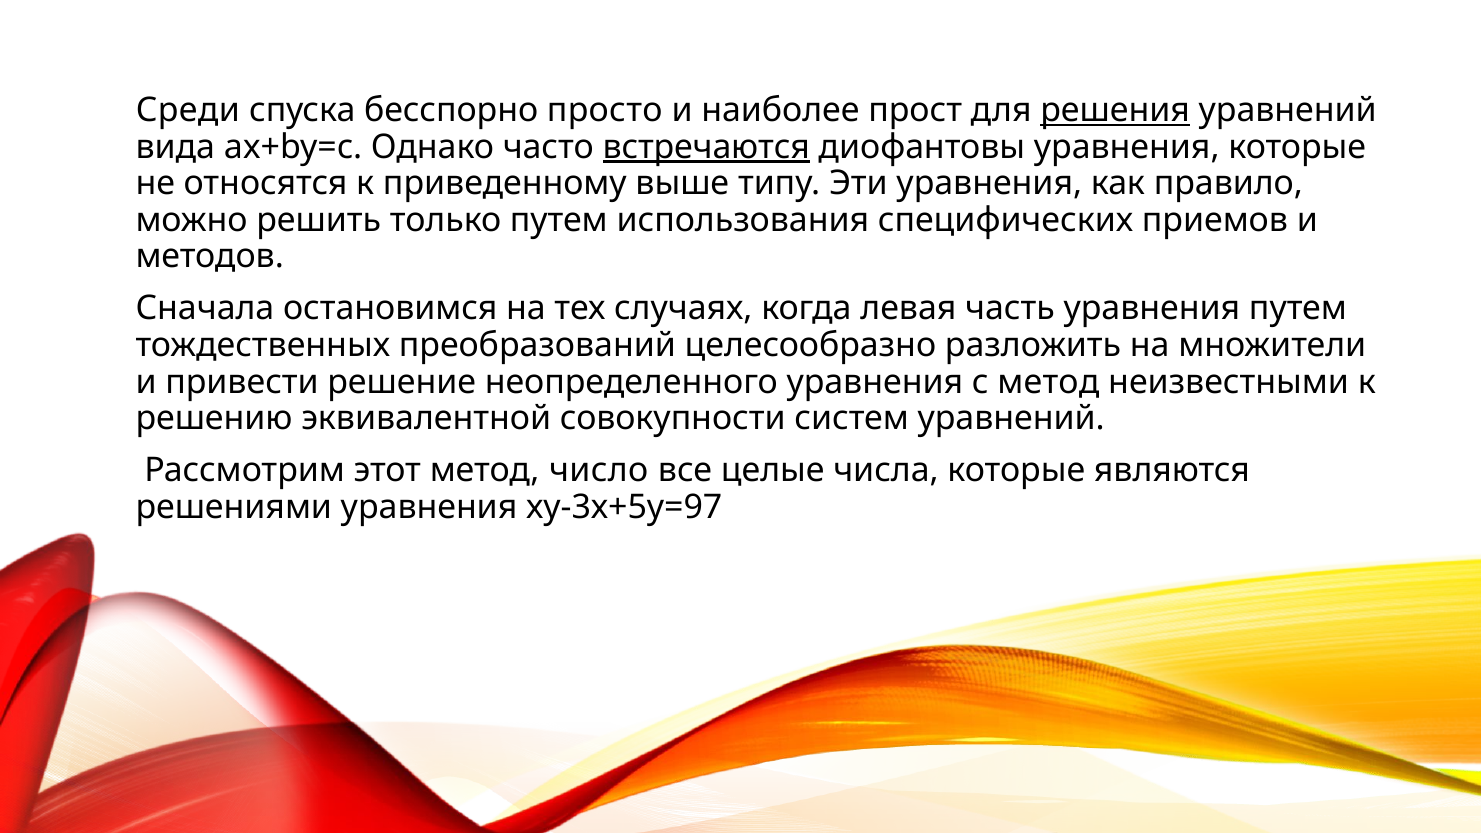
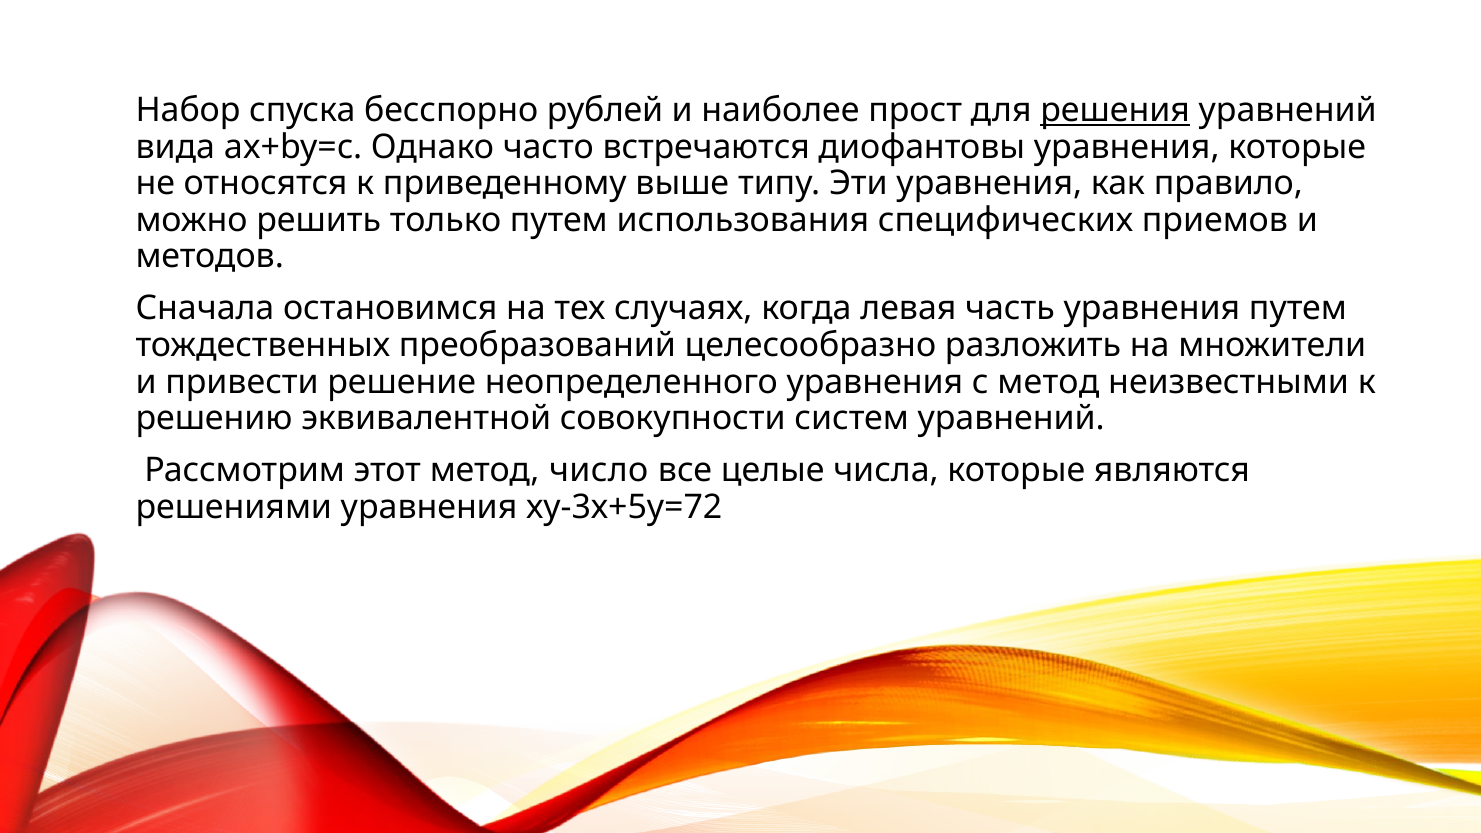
Среди: Среди -> Набор (188, 110)
просто: просто -> рублей (605, 110)
встречаются underline: present -> none (706, 147)
ху-3х+5у=97: ху-3х+5у=97 -> ху-3х+5у=72 (624, 507)
